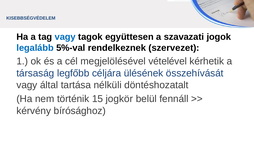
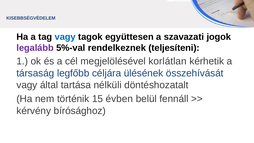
legalább colour: blue -> purple (35, 48)
szervezet: szervezet -> teljesíteni (174, 48)
vételével: vételével -> korlátlan (168, 61)
jogkör: jogkör -> évben (119, 99)
